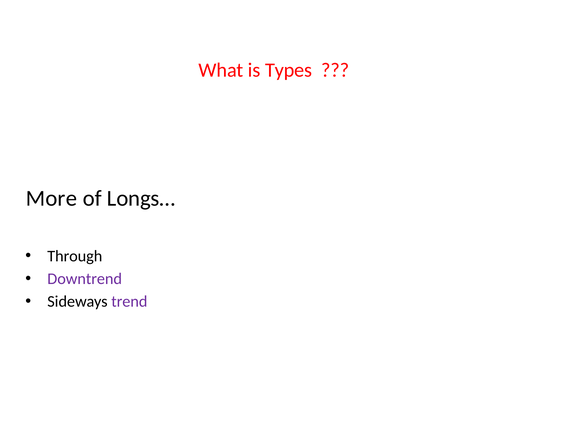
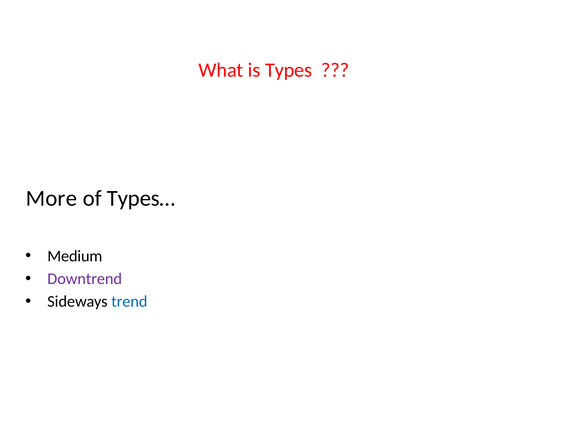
Longs…: Longs… -> Types… (141, 199)
Through: Through -> Medium (75, 257)
trend colour: purple -> blue (129, 302)
